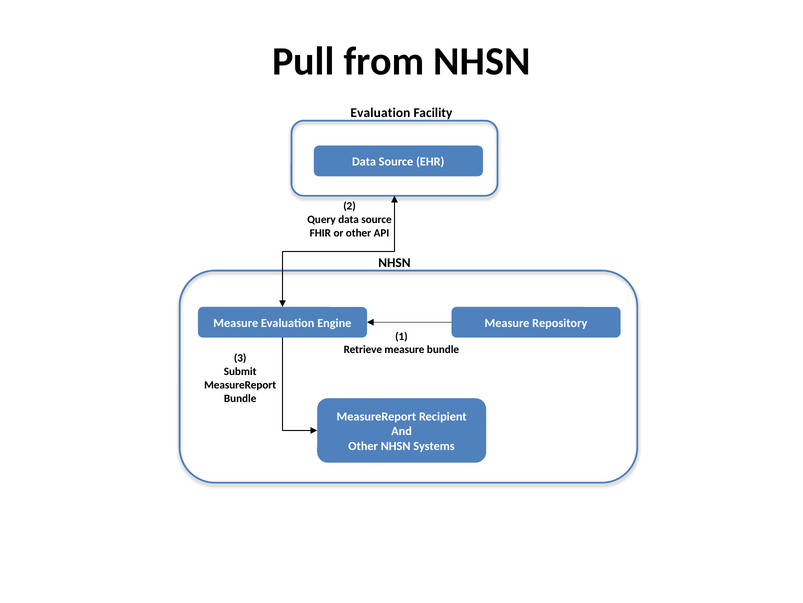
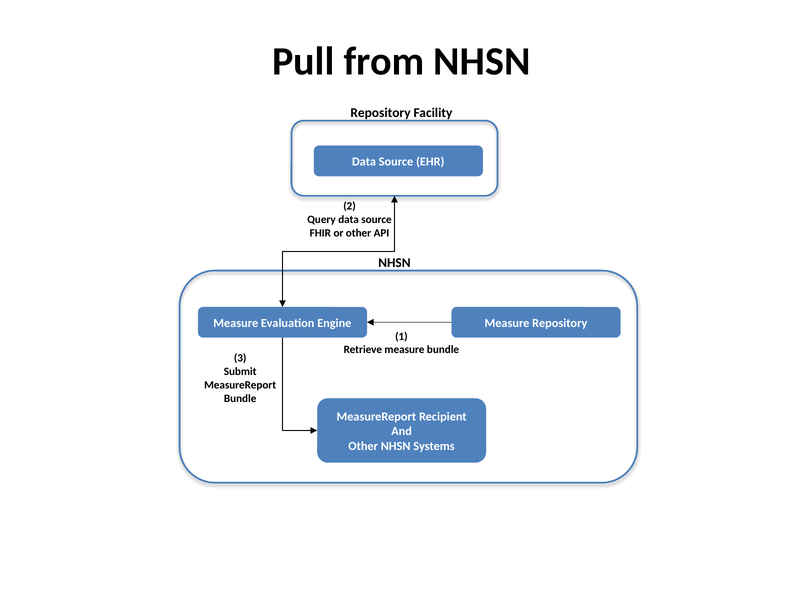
Evaluation: Evaluation -> Repository (381, 113)
